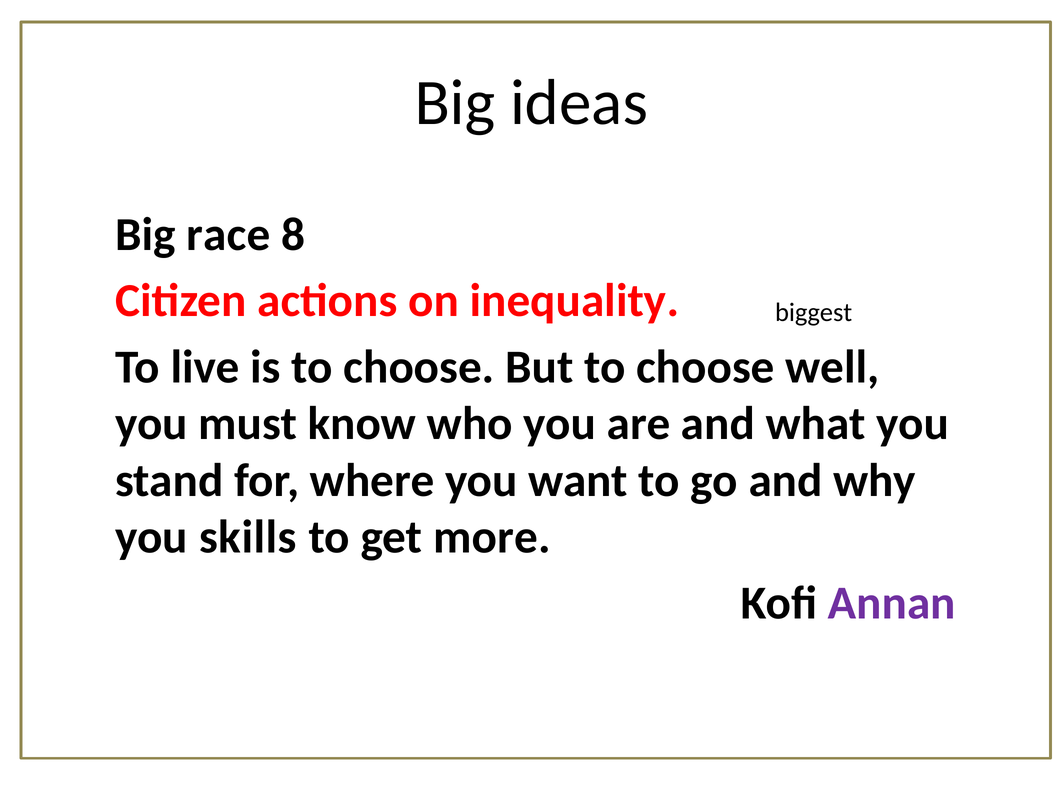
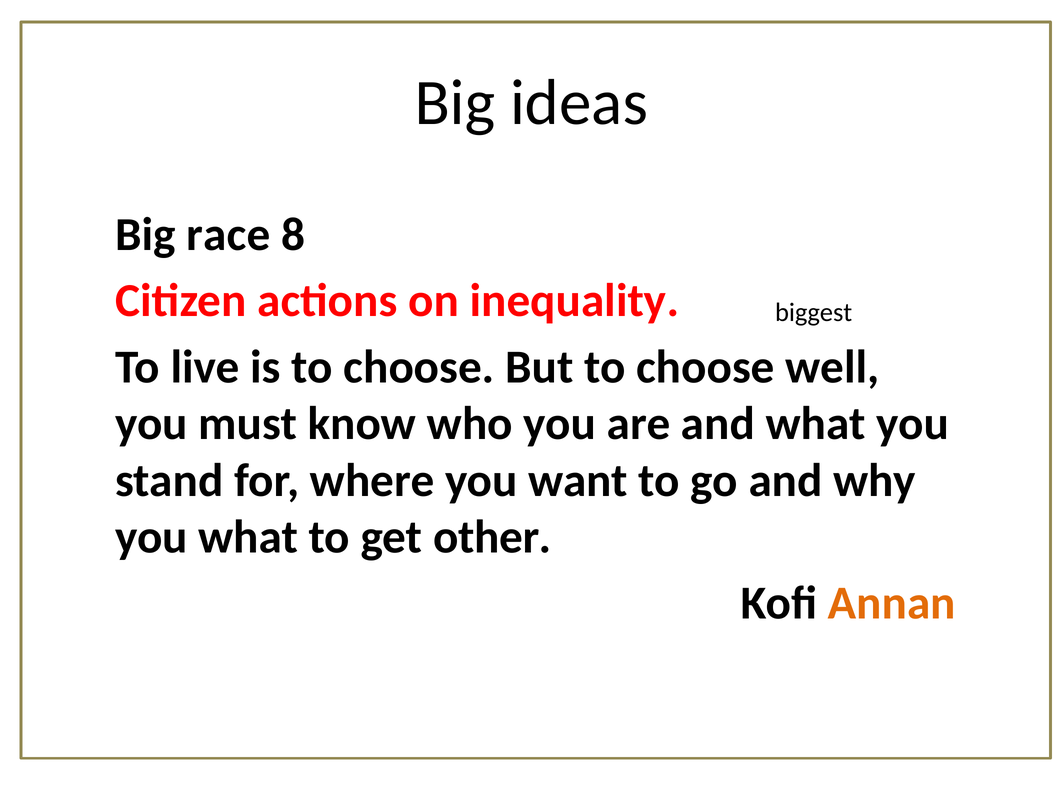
you skills: skills -> what (248, 537)
get more: more -> other (492, 537)
Annan colour: purple -> orange (892, 604)
